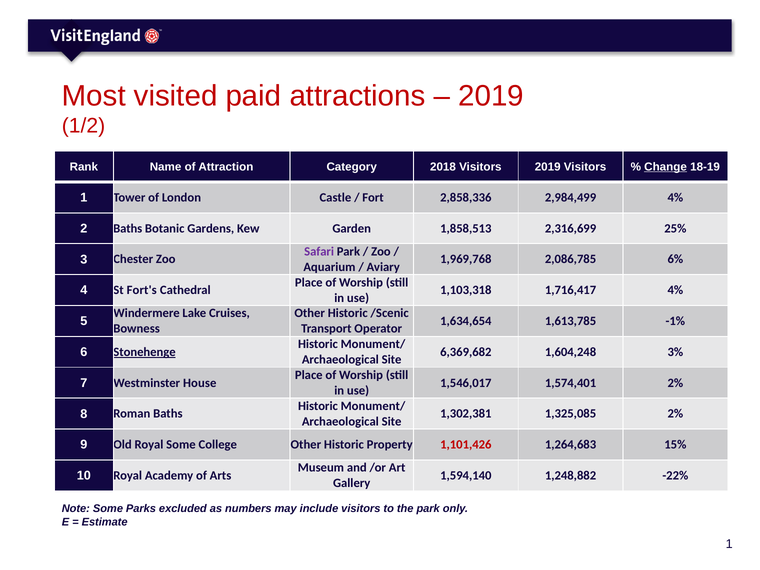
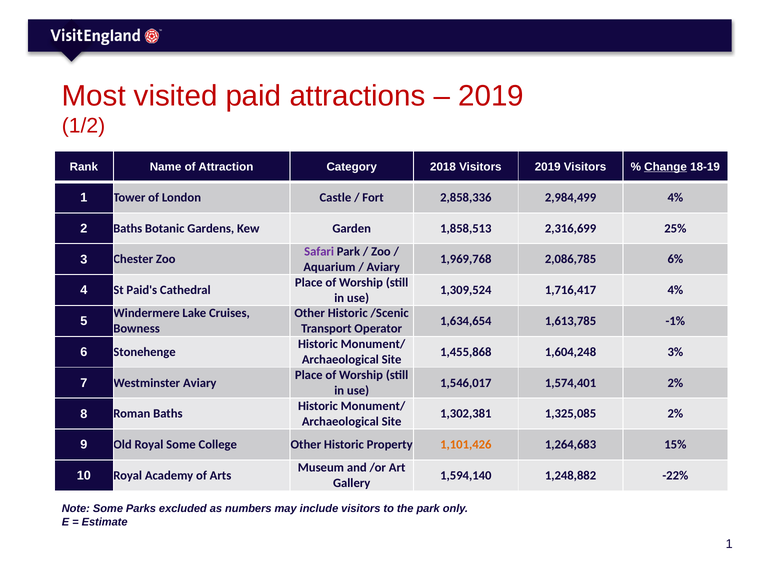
Fort's: Fort's -> Paid's (142, 290)
1,103,318: 1,103,318 -> 1,309,524 (466, 290)
Stonehenge underline: present -> none (145, 352)
6,369,682: 6,369,682 -> 1,455,868 (466, 352)
Westminster House: House -> Aviary (200, 383)
1,101,426 colour: red -> orange (466, 445)
